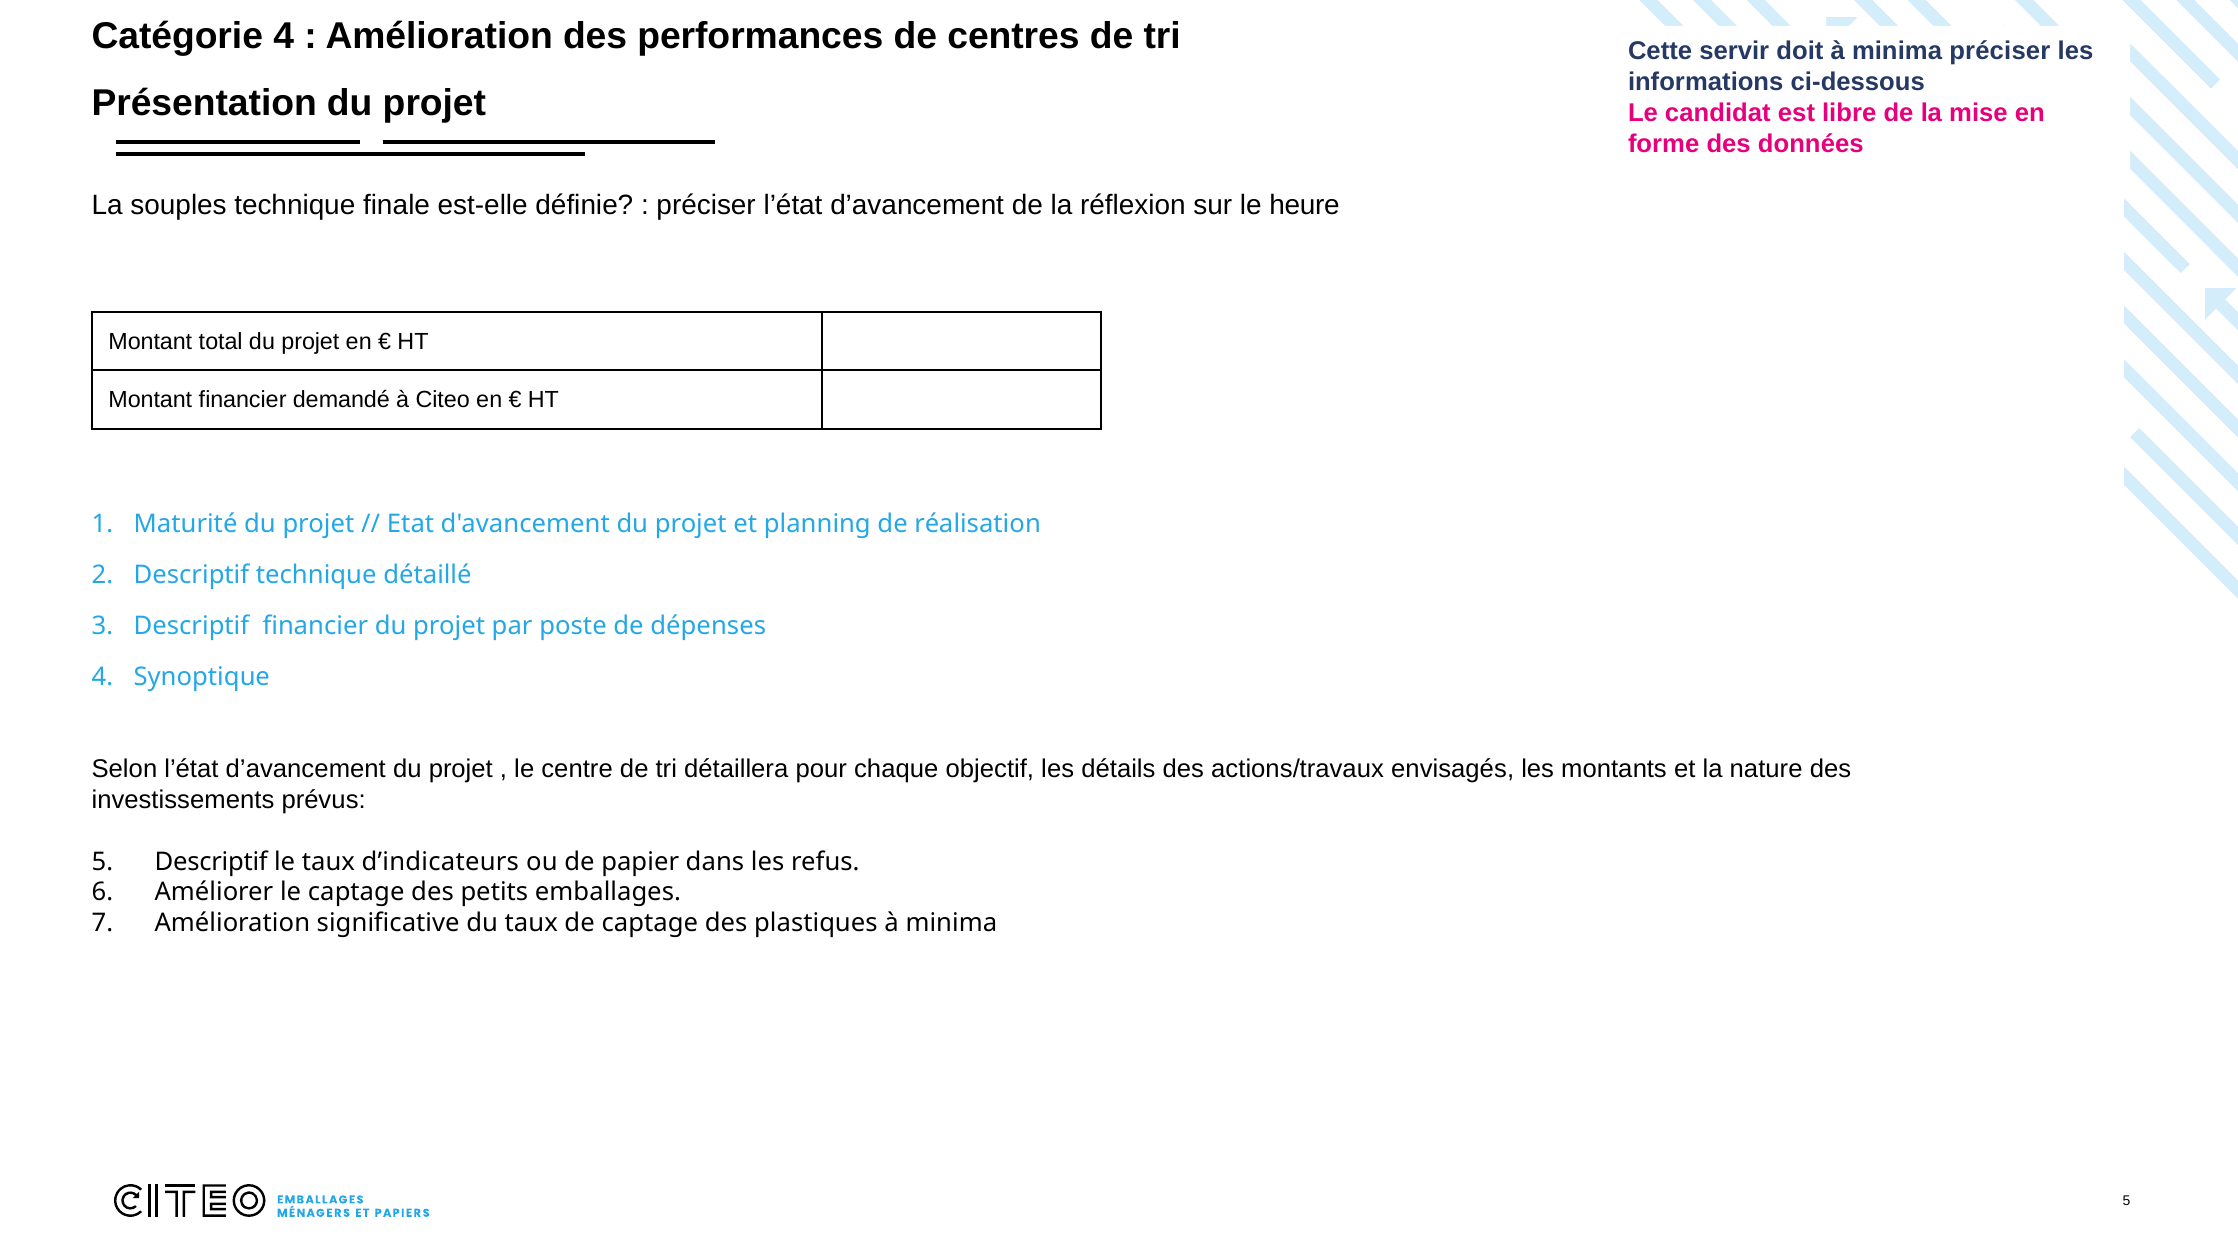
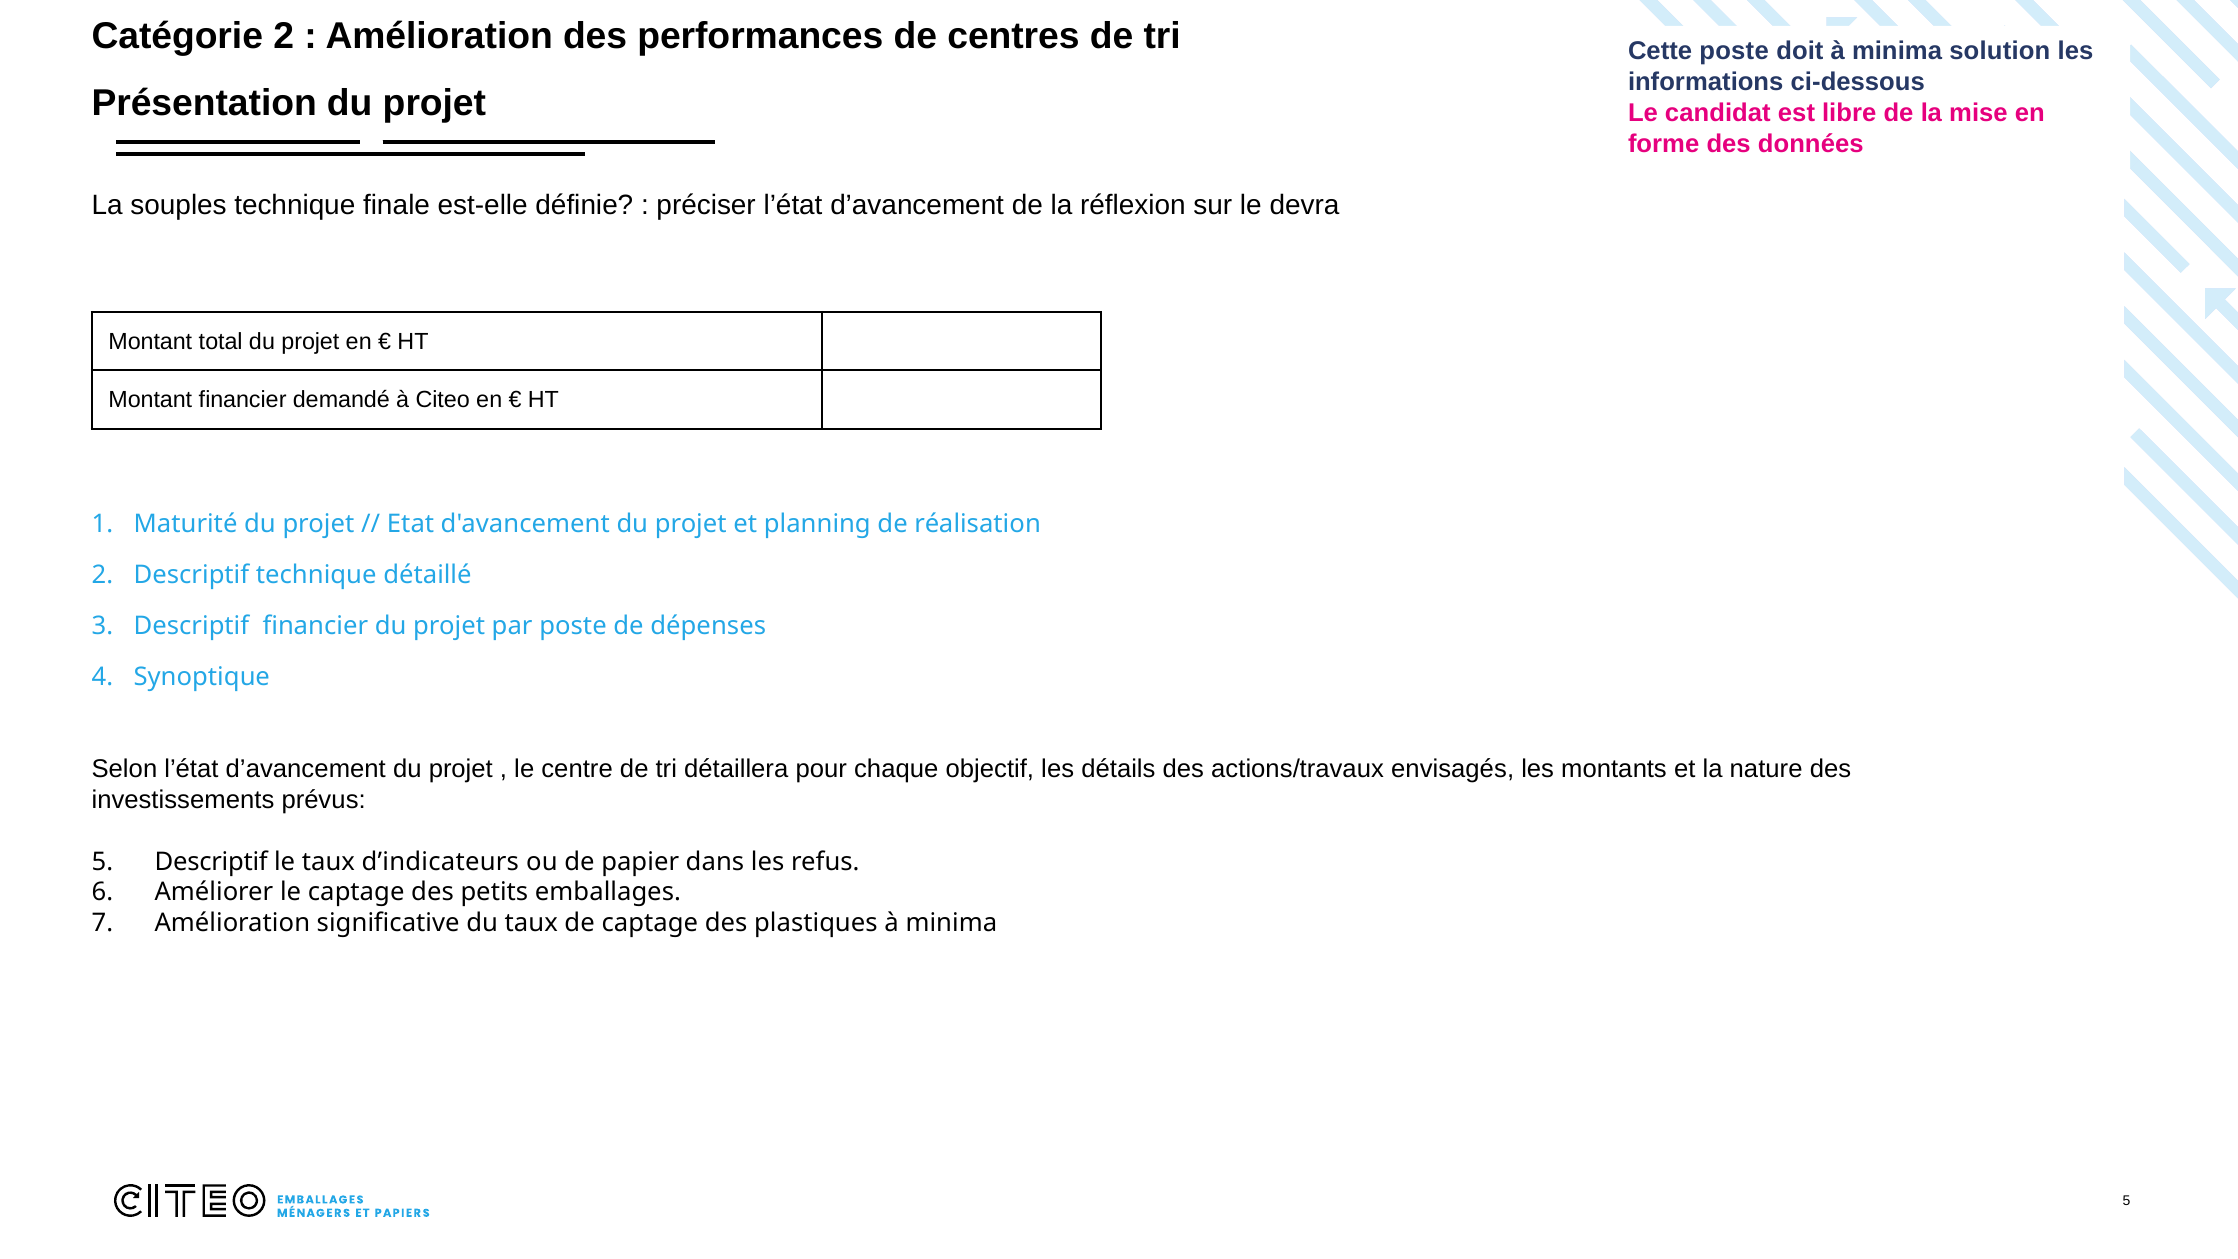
Catégorie 4: 4 -> 2 (284, 37)
Cette servir: servir -> poste (1734, 51)
minima préciser: préciser -> solution (2000, 51)
heure: heure -> devra (1304, 205)
